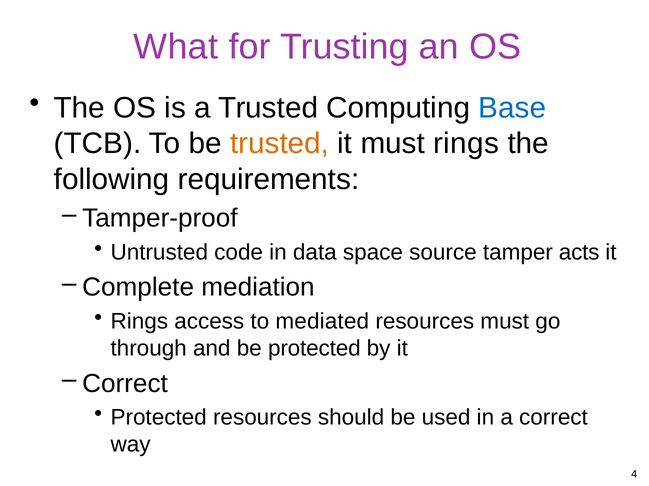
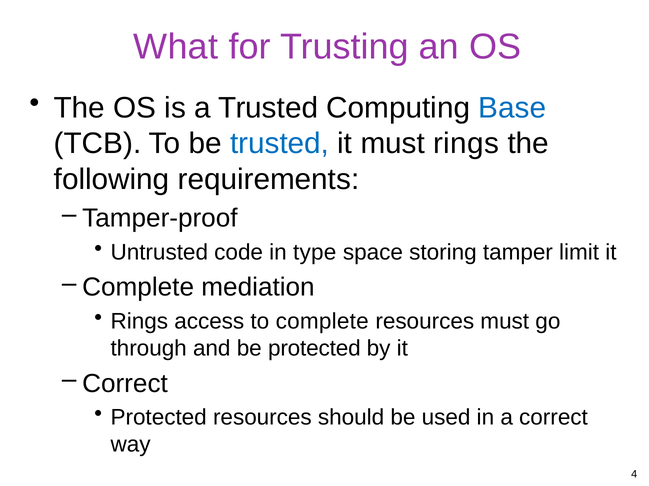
trusted colour: orange -> blue (280, 144)
data: data -> type (315, 253)
source: source -> storing (443, 253)
acts: acts -> limit (579, 253)
to mediated: mediated -> complete (322, 322)
